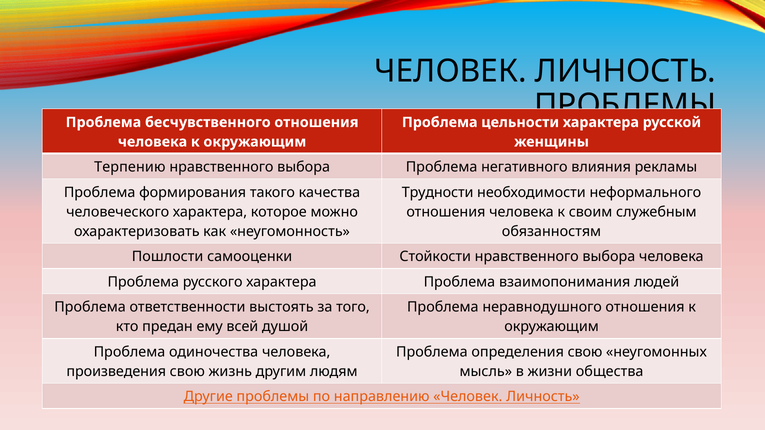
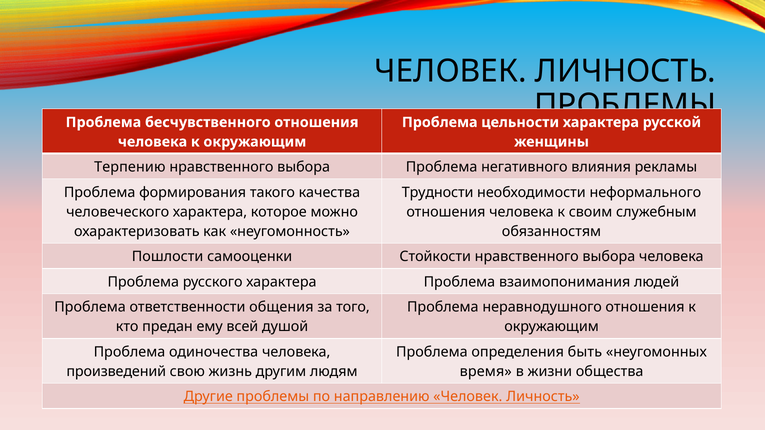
выстоять: выстоять -> общения (281, 307)
определения свою: свою -> быть (585, 352)
произведения: произведения -> произведений (116, 372)
мысль: мысль -> время (486, 372)
